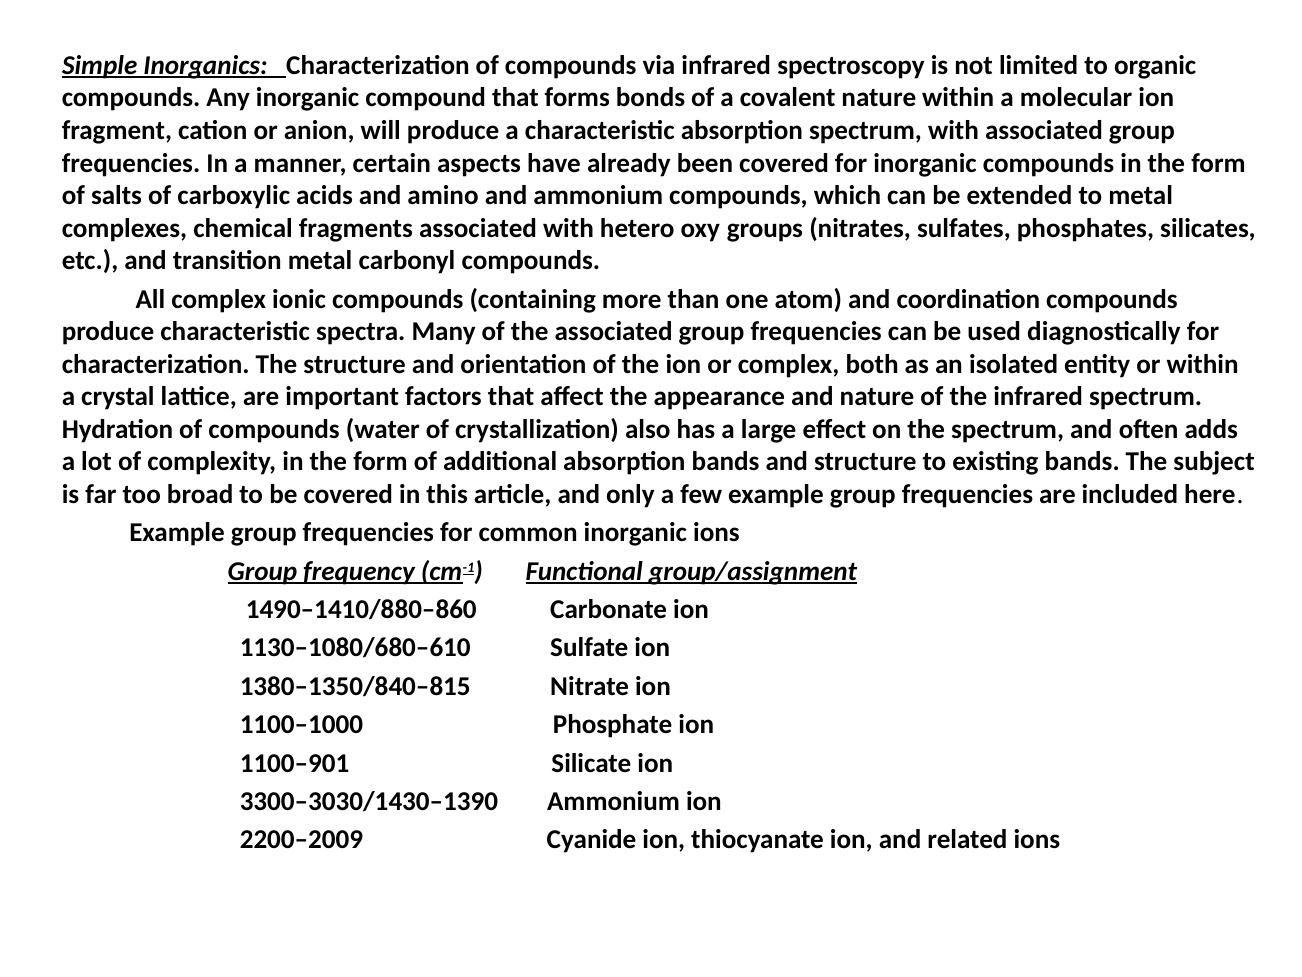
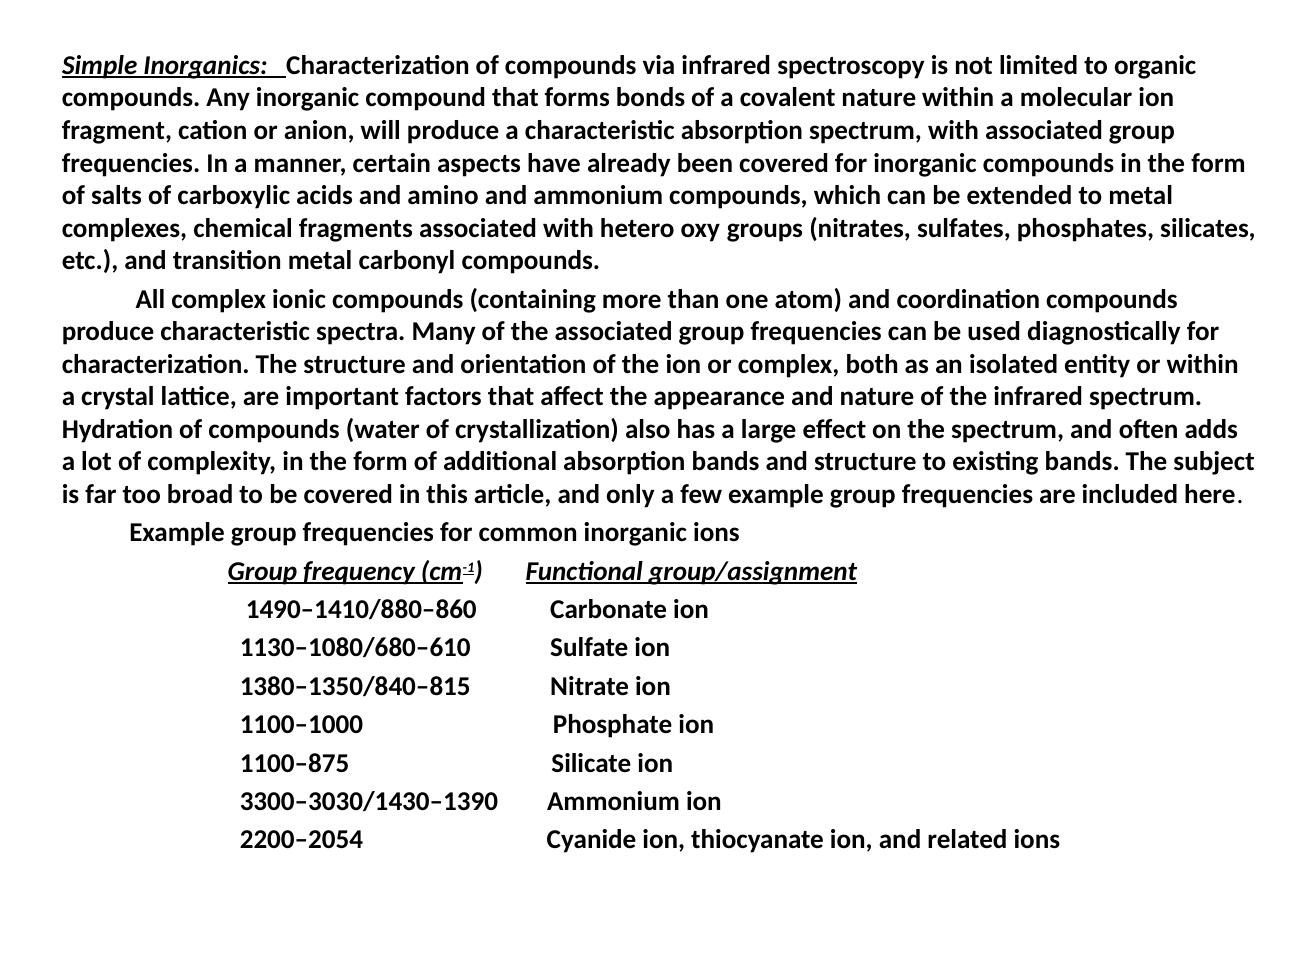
1100–901: 1100–901 -> 1100–875 (295, 763)
2200–2009: 2200–2009 -> 2200–2054 (301, 839)
